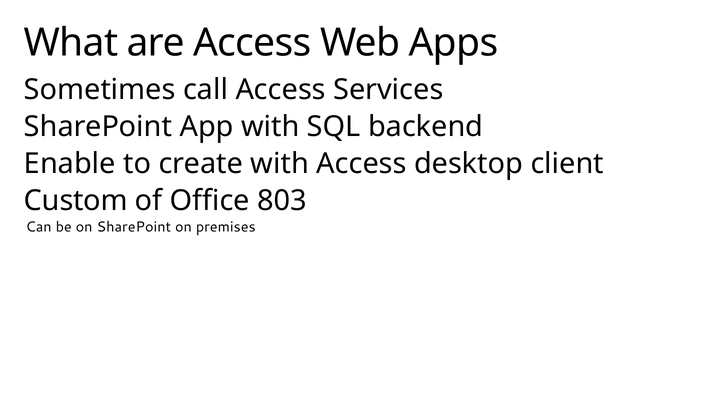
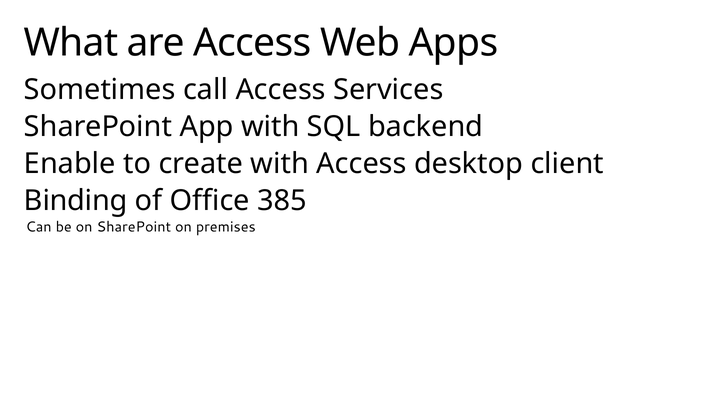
Custom: Custom -> Binding (76, 201)
803: 803 -> 385 (282, 201)
